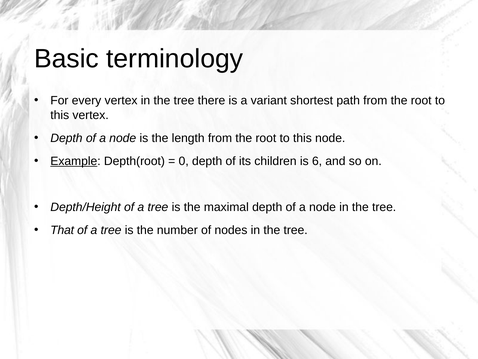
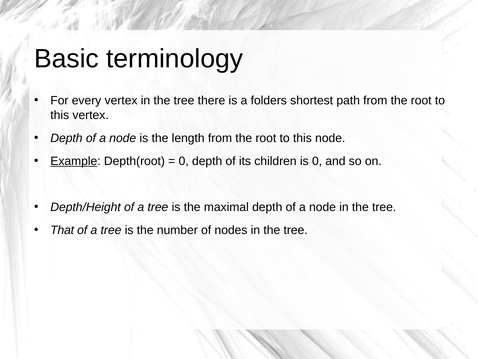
variant: variant -> folders (269, 100)
is 6: 6 -> 0 (317, 161)
